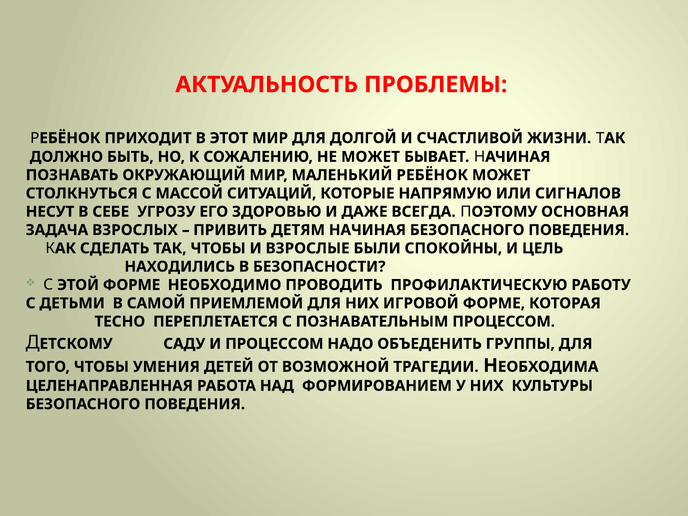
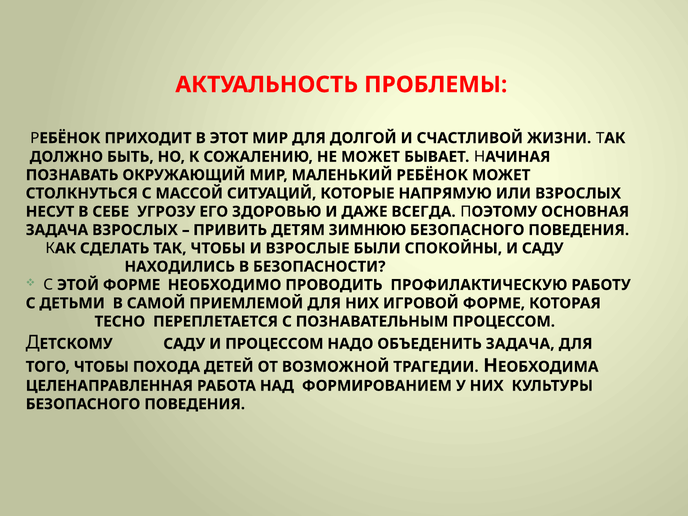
ИЛИ СИГНАЛОВ: СИГНАЛОВ -> ВЗРОСЛЫХ (578, 193)
ДЕТЯМ НАЧИНАЯ: НАЧИНАЯ -> ЗИМНЮЮ (367, 230)
И ЦЕЛЬ: ЦЕЛЬ -> САДУ (543, 248)
ОБЪЕДЕНИТЬ ГРУППЫ: ГРУППЫ -> ЗАДАЧА (520, 344)
УМЕНИЯ: УМЕНИЯ -> ПОХОДА (167, 367)
